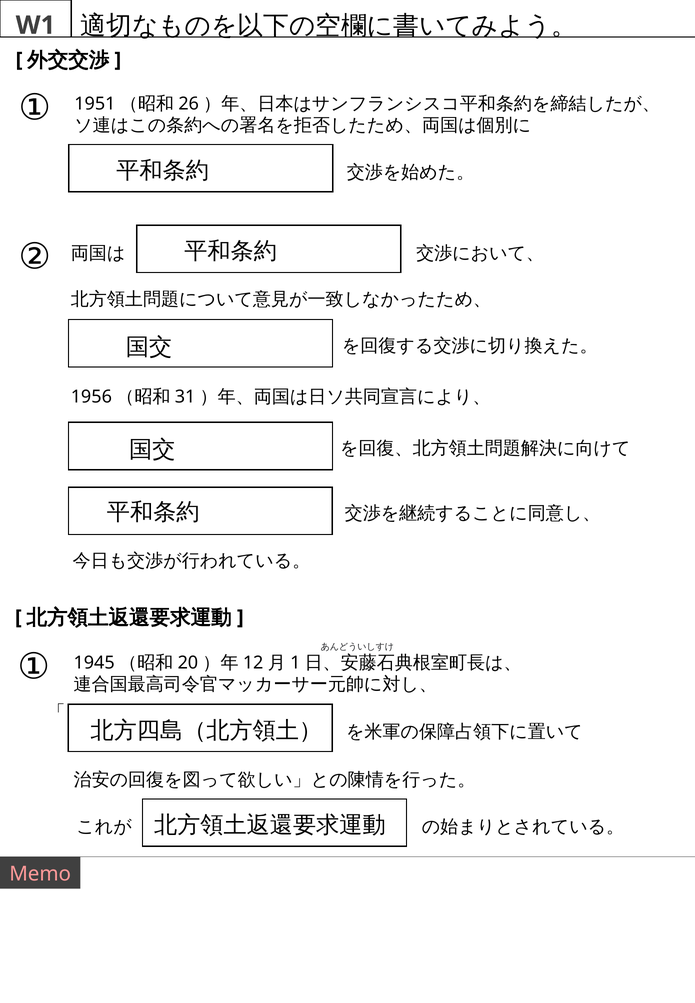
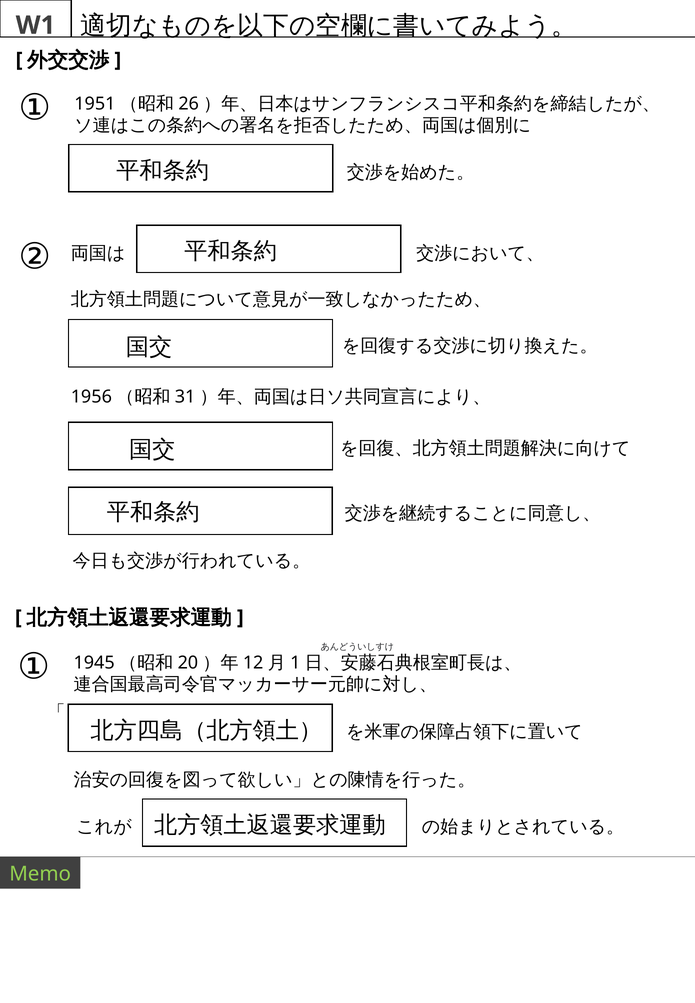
Memo colour: pink -> light green (40, 875)
